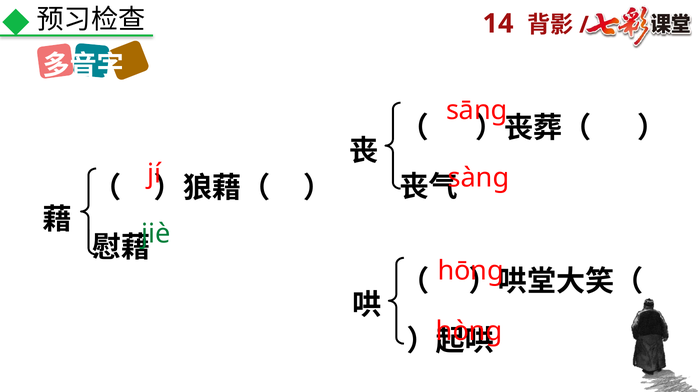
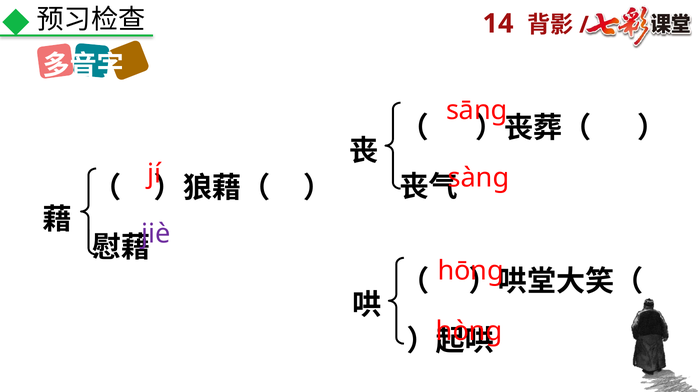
jiè colour: green -> purple (156, 234)
